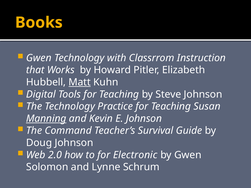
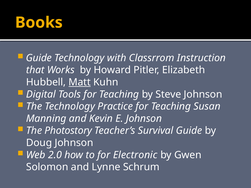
Gwen: Gwen -> Guide (39, 58)
Manning underline: present -> none (46, 119)
Command: Command -> Photostory (68, 131)
